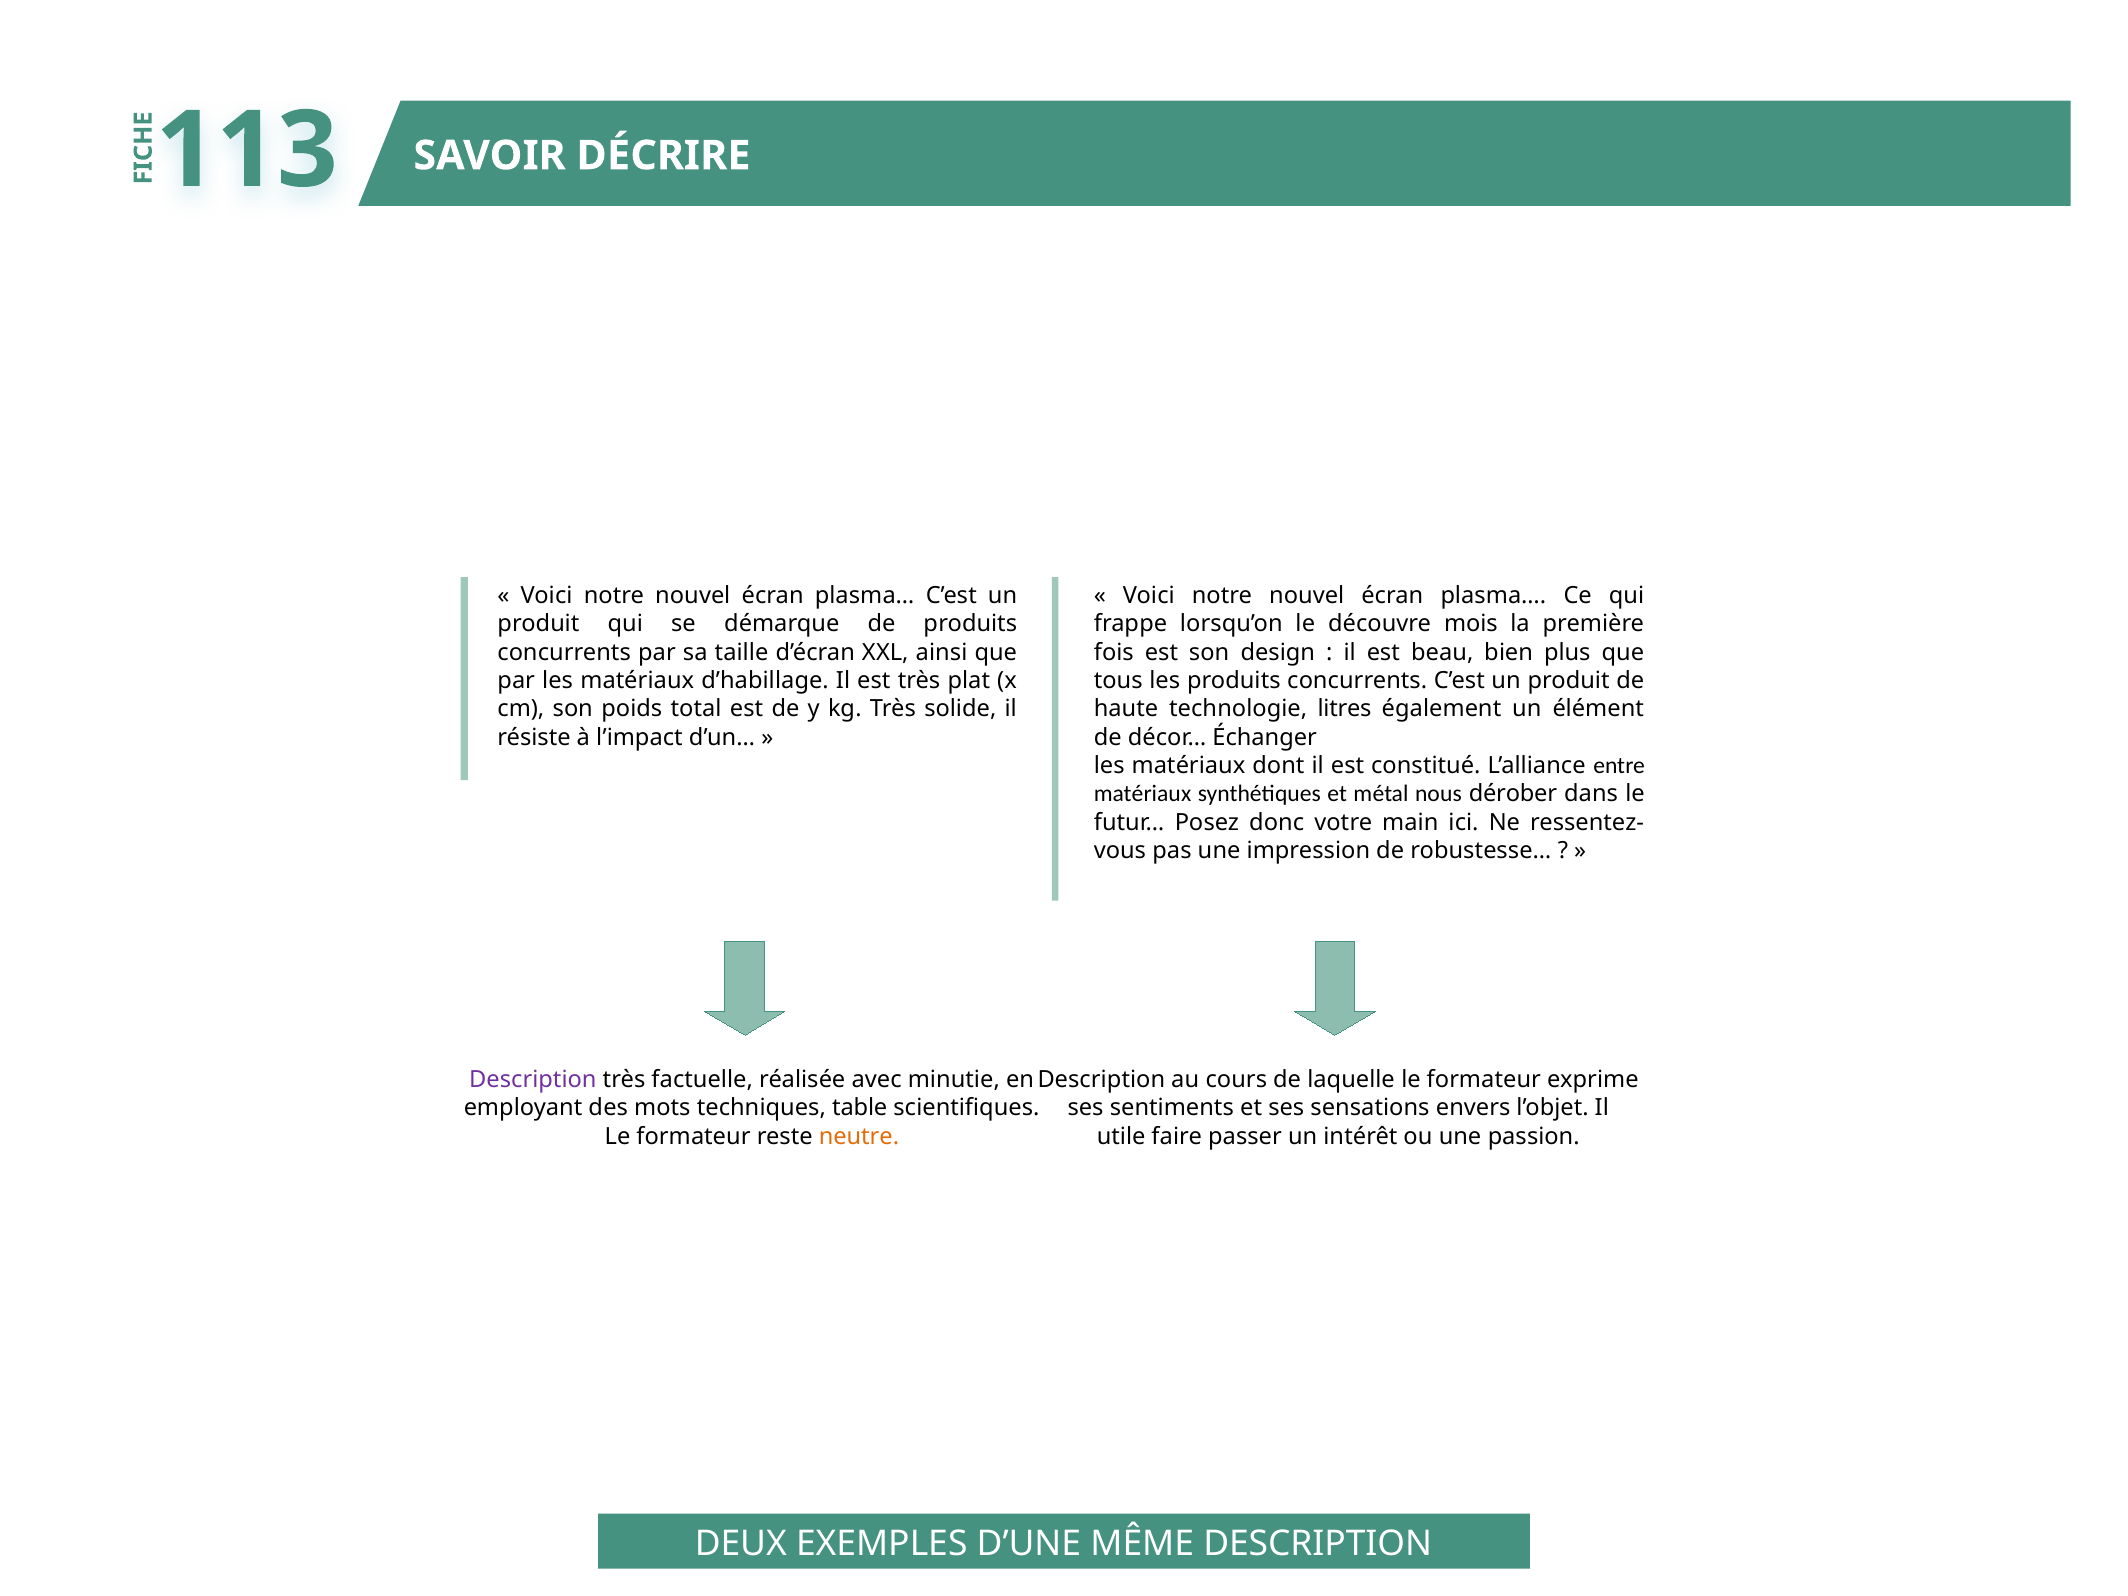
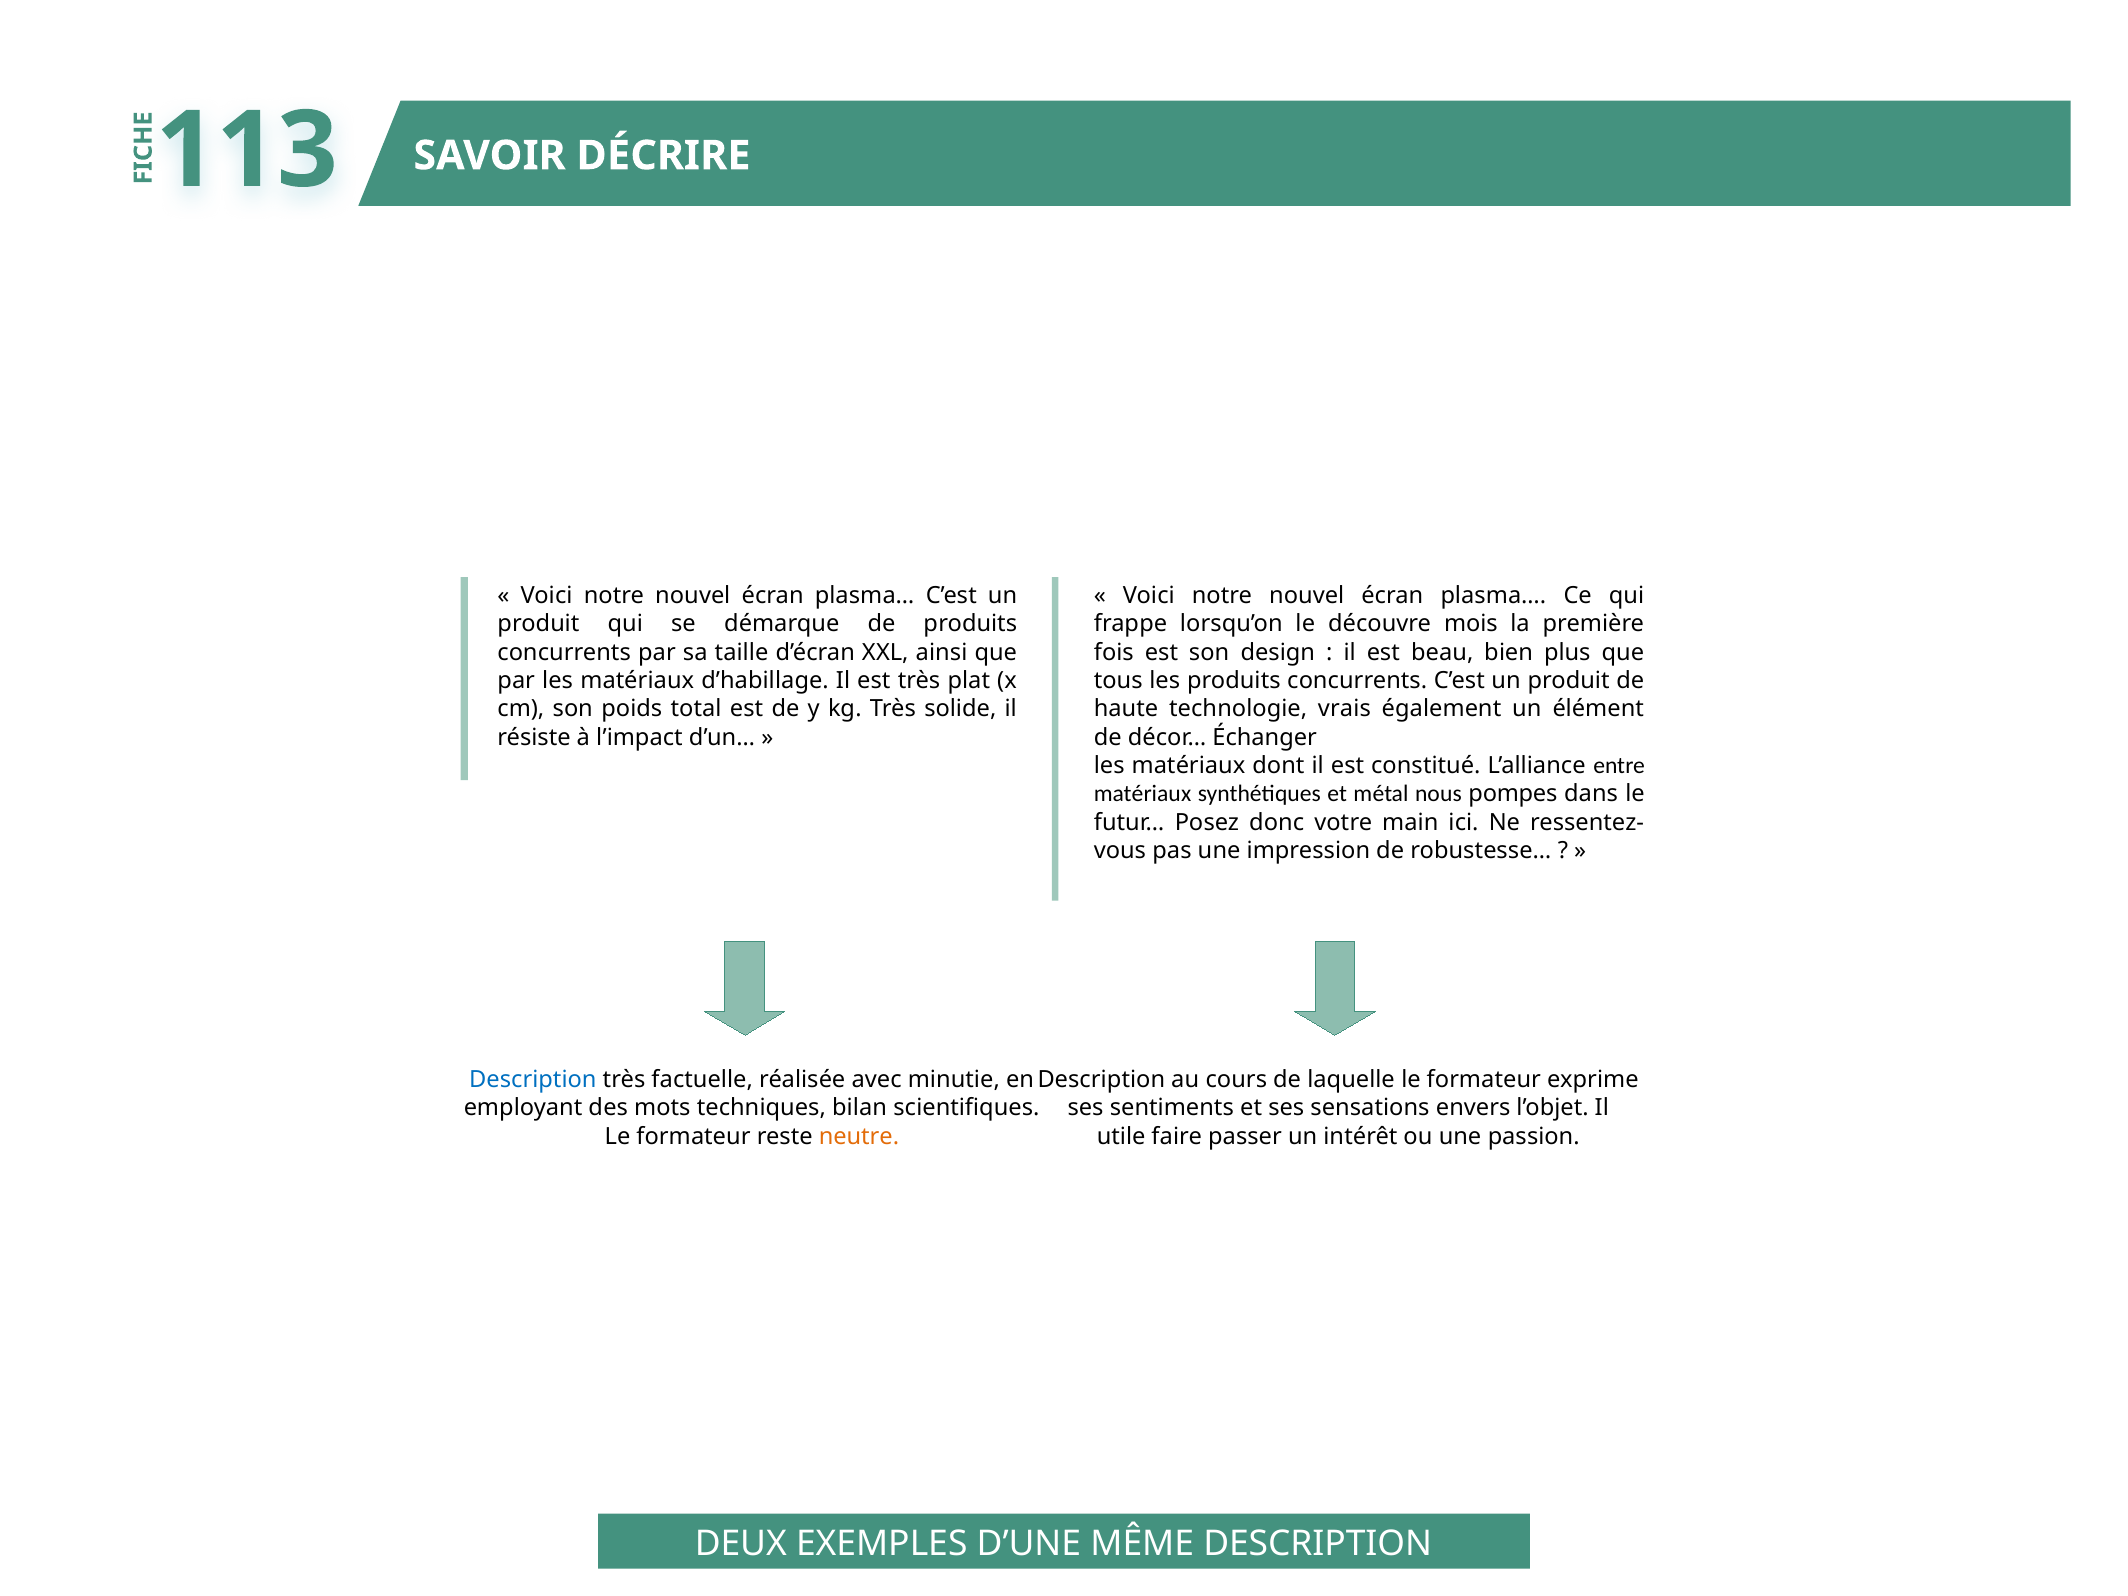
litres: litres -> vrais (1344, 709)
dérober: dérober -> pompes (1513, 794)
Description colour: purple -> blue (533, 1080)
table: table -> bilan (860, 1108)
